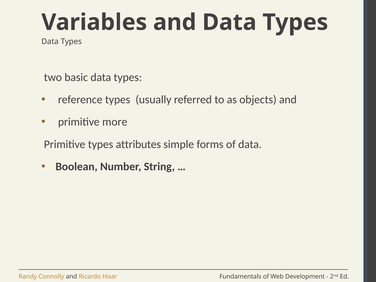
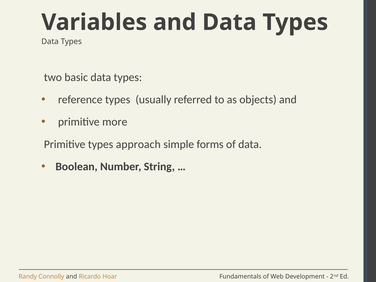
attributes: attributes -> approach (138, 144)
